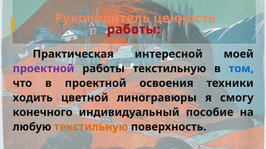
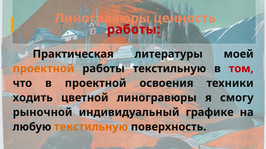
Руководитель: Руководитель -> Линогравюры (102, 18)
интересной: интересной -> литературы (169, 54)
проектной colour: purple -> orange (43, 69)
том colour: blue -> red (241, 69)
конечного: конечного -> рыночной (43, 113)
пособие: пособие -> графике (210, 113)
